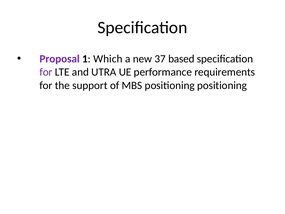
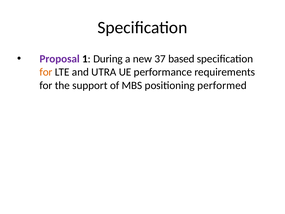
Which: Which -> During (108, 59)
for colour: purple -> orange (46, 72)
positioning positioning: positioning -> performed (222, 85)
